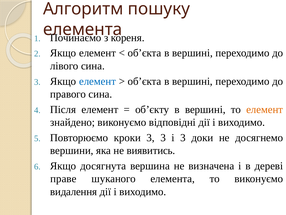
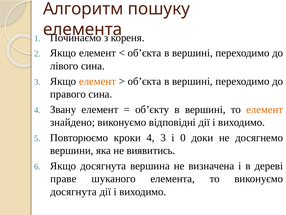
елемент colour: blue -> orange (97, 81)
Після: Після -> Звану (63, 109)
кроки 3: 3 -> 4 (151, 137)
і 3: 3 -> 0 (183, 137)
видалення: видалення -> досягнута (74, 191)
